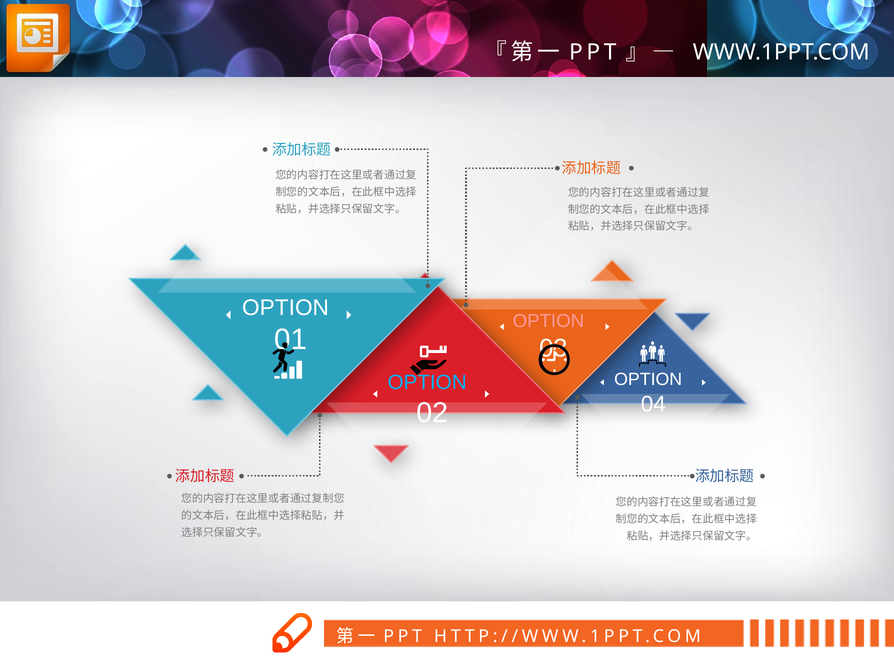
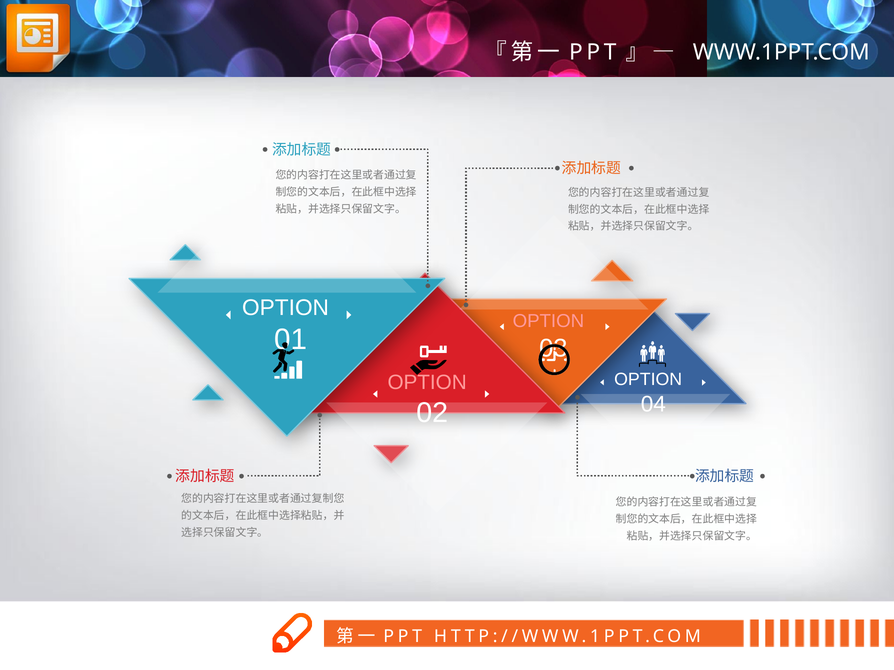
OPTION colour: light blue -> pink (427, 383)
